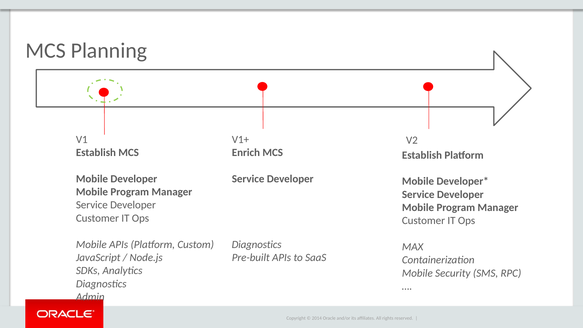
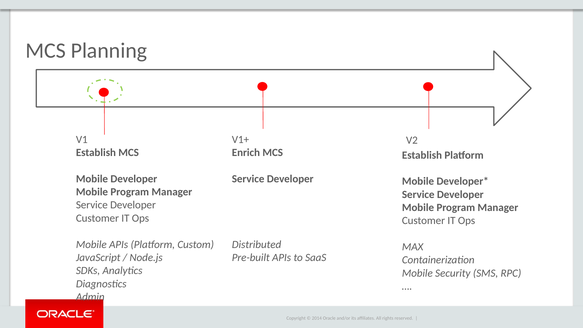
Diagnostics: Diagnostics -> Distributed (257, 244)
